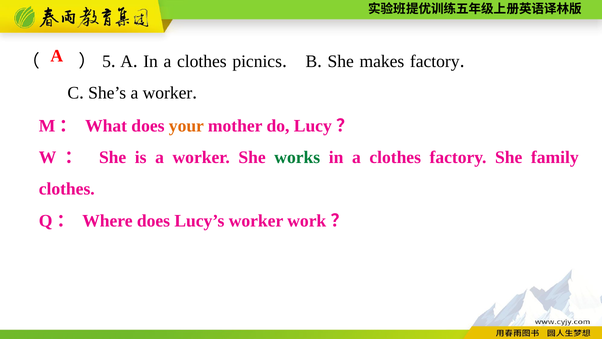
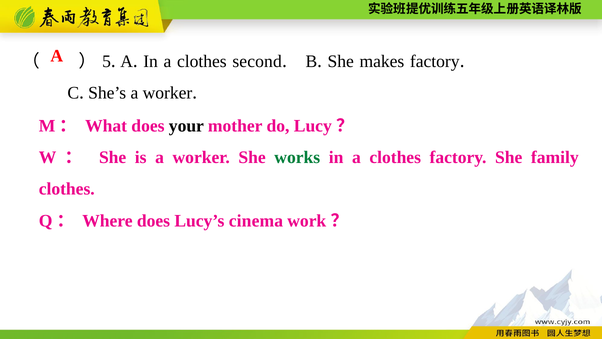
picnics: picnics -> second (257, 61)
your colour: orange -> black (186, 126)
Lucy’s worker: worker -> cinema (256, 221)
